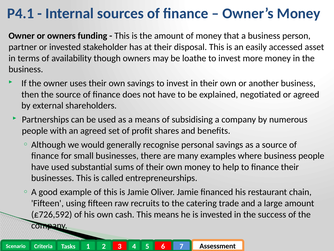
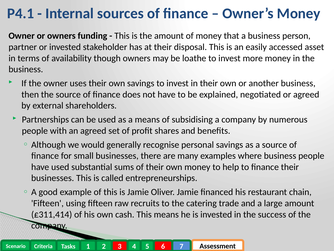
£726,592: £726,592 -> £311,414 (52, 214)
